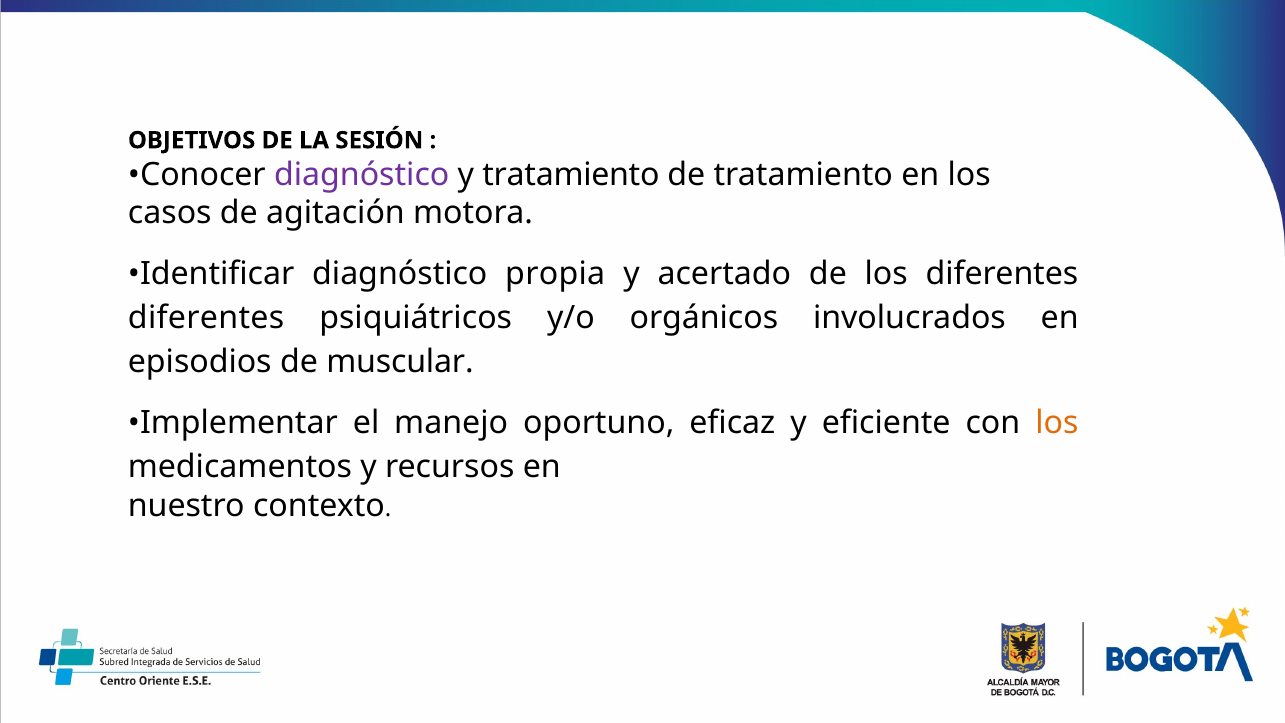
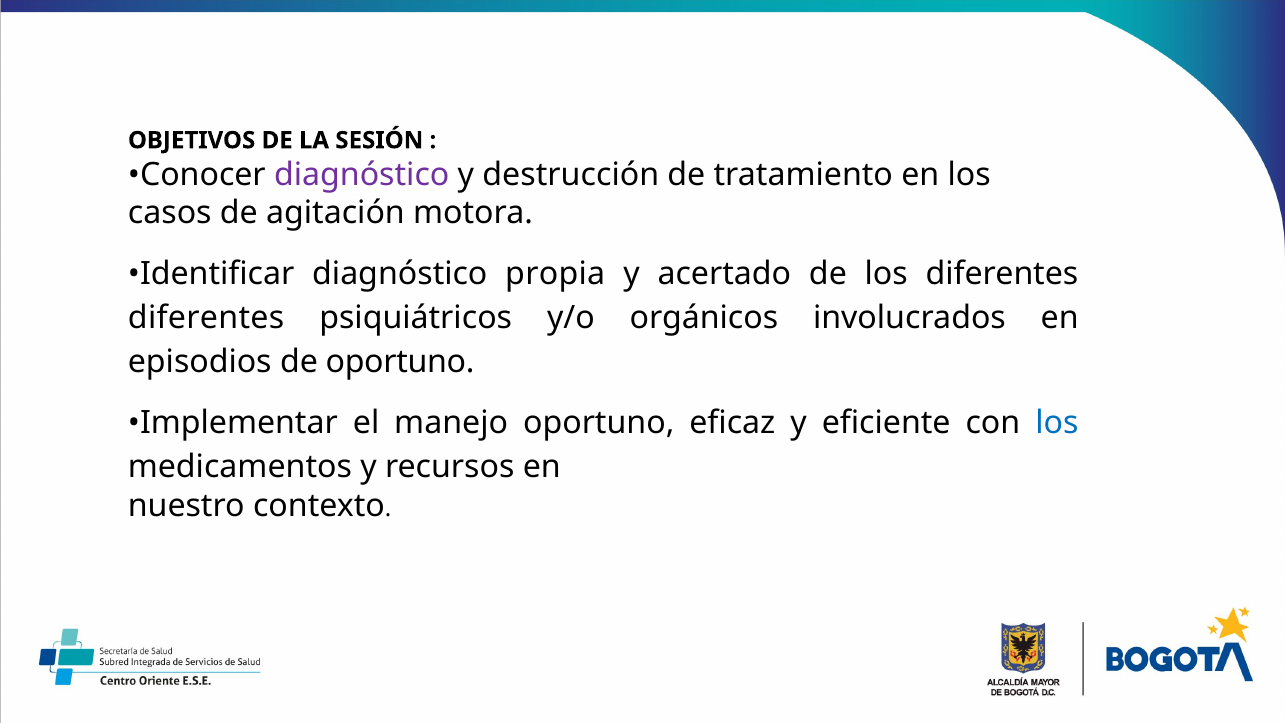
y tratamiento: tratamiento -> destrucción (571, 175)
de muscular: muscular -> oportuno (400, 362)
los colour: orange -> blue (1057, 423)
